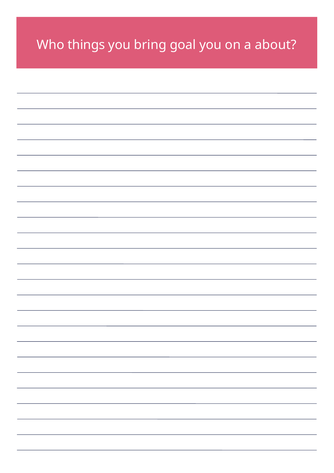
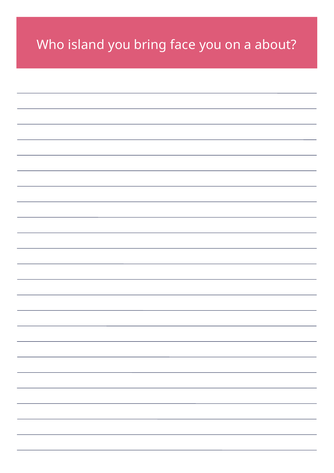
things: things -> island (86, 45)
goal: goal -> face (183, 45)
